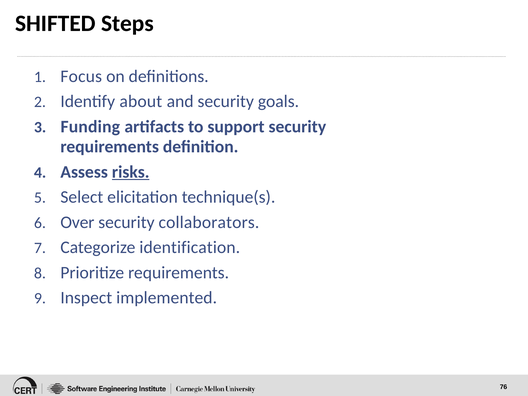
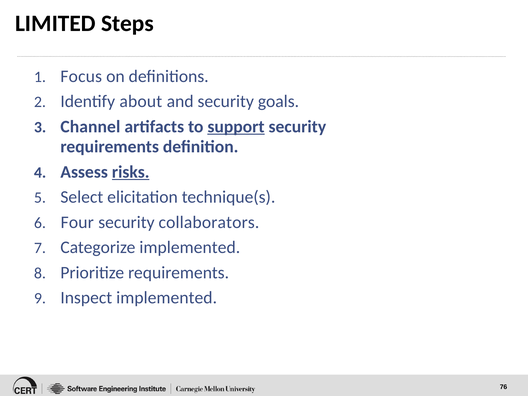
SHIFTED: SHIFTED -> LIMITED (55, 23)
Funding: Funding -> Channel (90, 127)
support underline: none -> present (236, 127)
Over: Over -> Four (77, 222)
Categorize identification: identification -> implemented (190, 247)
